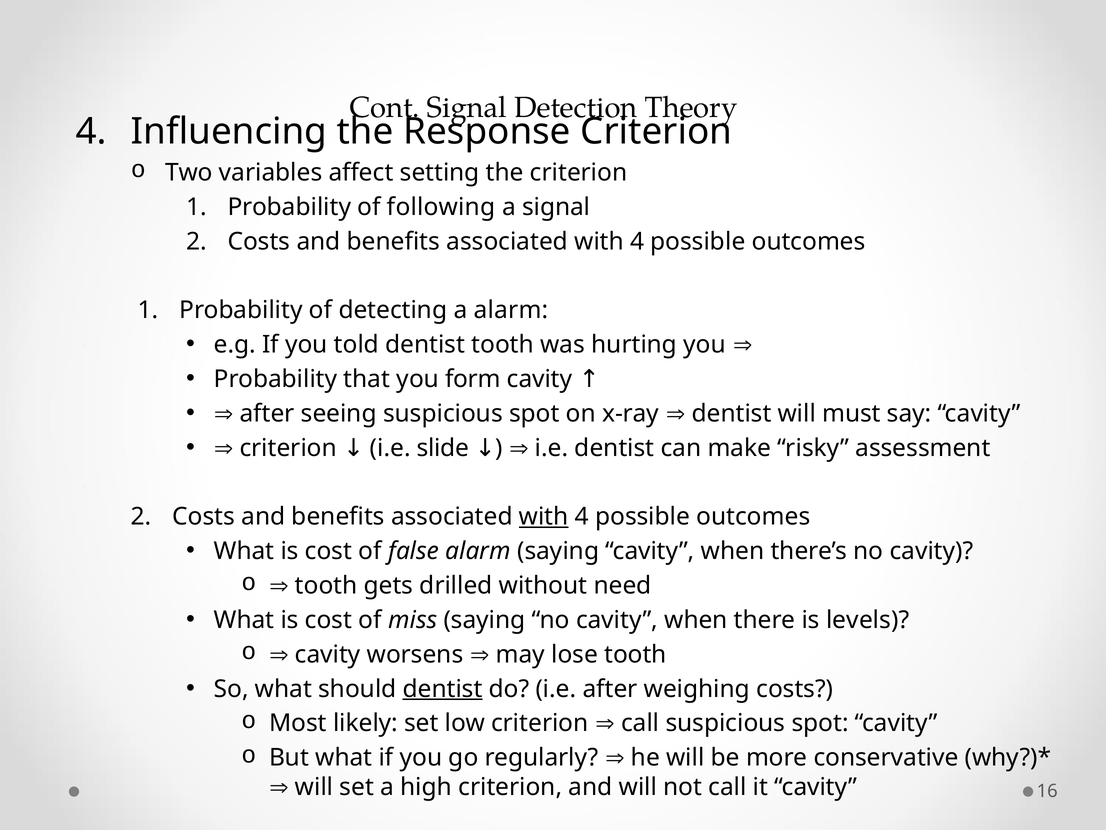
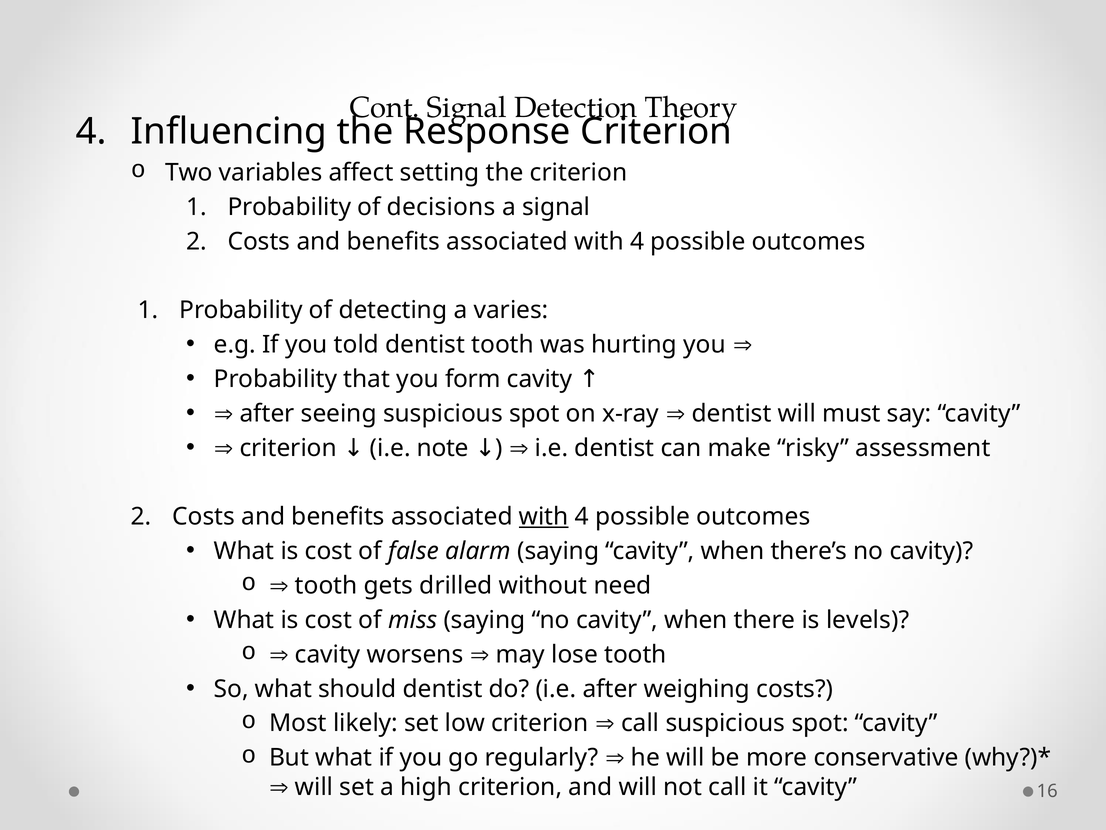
following: following -> decisions (441, 207)
a alarm: alarm -> varies (511, 310)
slide: slide -> note (443, 448)
dentist underline: present -> none (443, 689)
